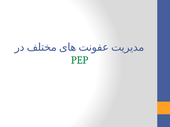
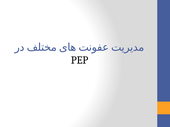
PEP colour: green -> black (80, 60)
